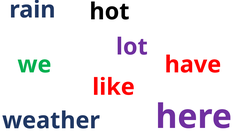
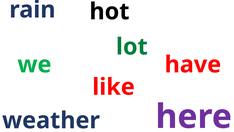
lot colour: purple -> green (132, 47)
